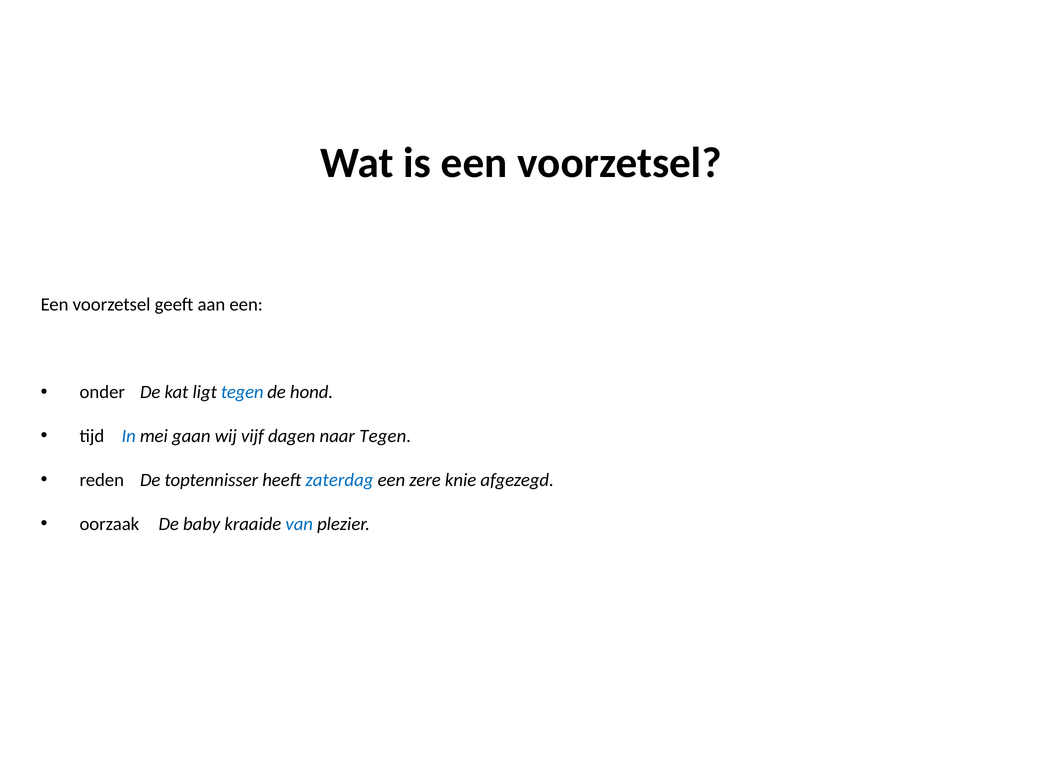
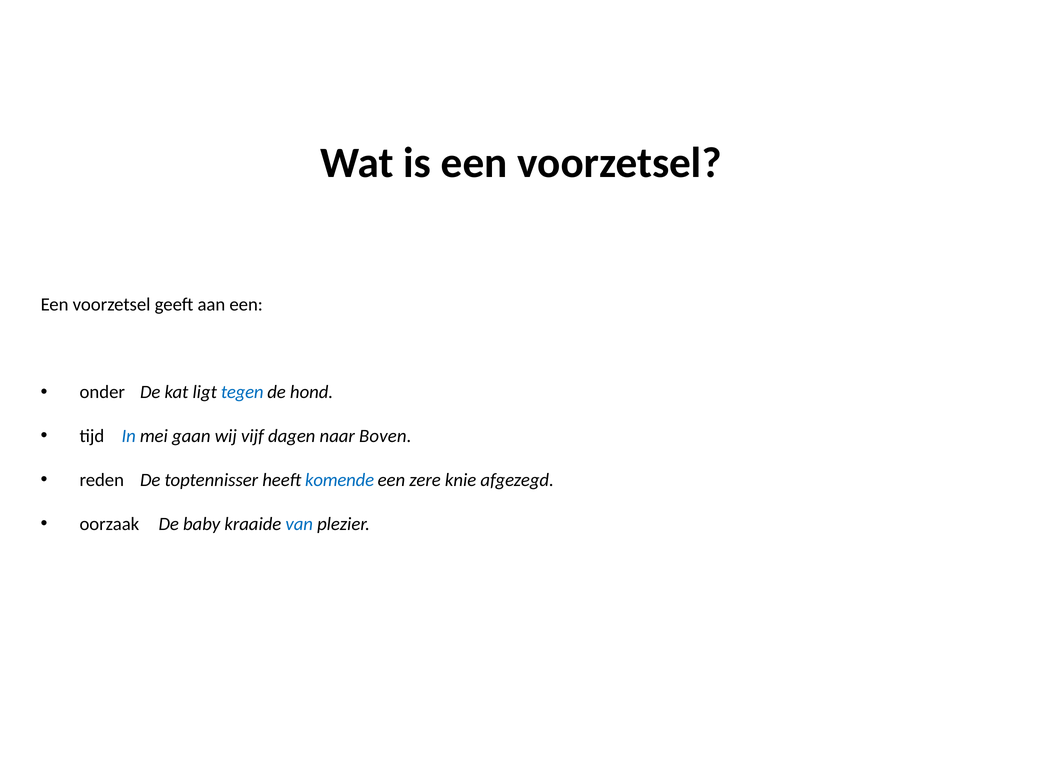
naar Tegen: Tegen -> Boven (385, 436)
zaterdag: zaterdag -> komende (340, 480)
